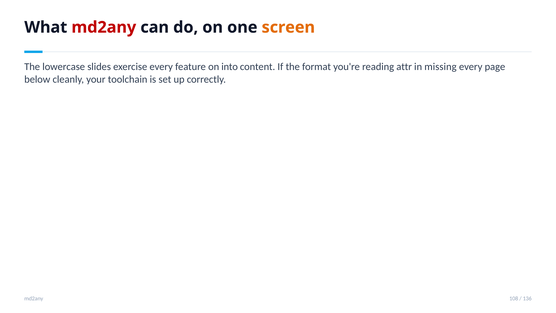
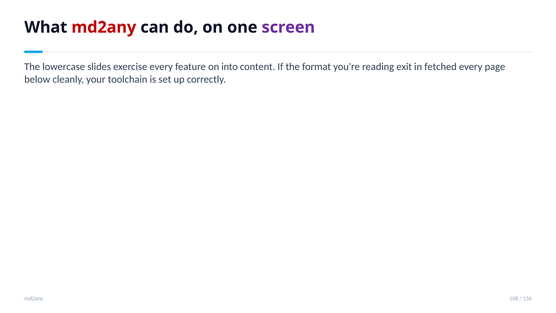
screen colour: orange -> purple (288, 27)
attr: attr -> exit (404, 67)
missing: missing -> fetched (441, 67)
